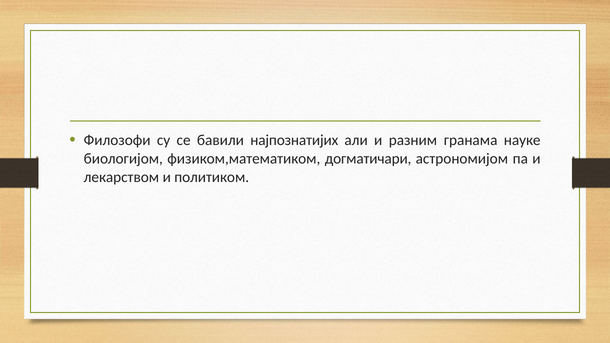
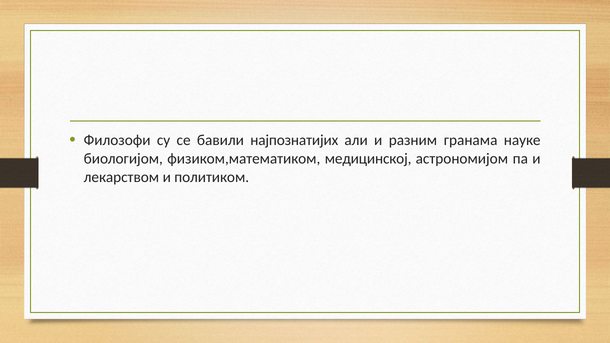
догматичари: догматичари -> медицинској (368, 159)
